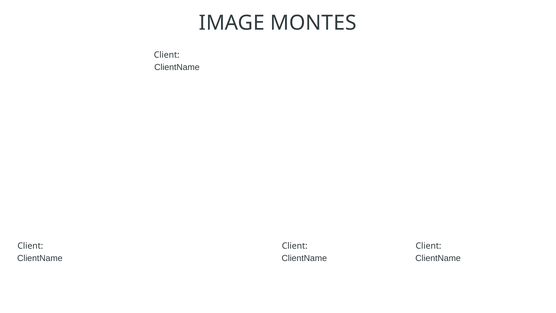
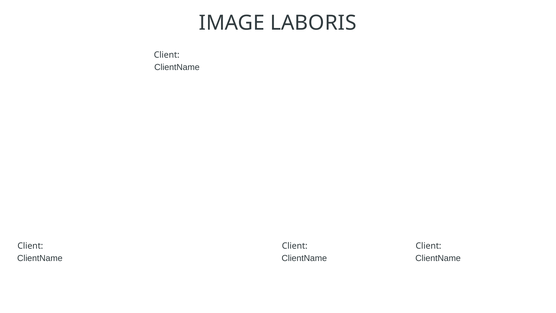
MONTES: MONTES -> LABORIS (313, 23)
